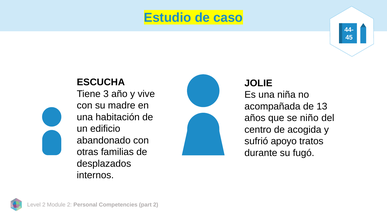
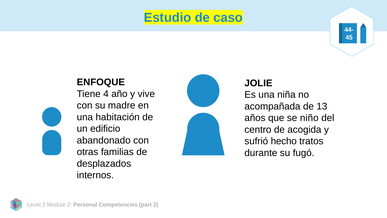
ESCUCHA: ESCUCHA -> ENFOQUE (101, 82)
3: 3 -> 4 (106, 94)
apoyo: apoyo -> hecho (284, 141)
